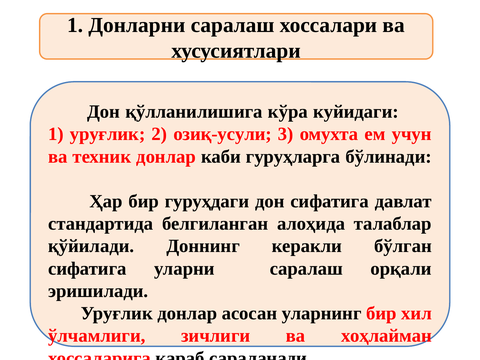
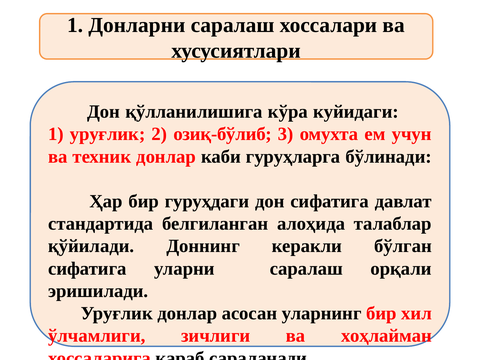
озиқ-усули: озиқ-усули -> озиқ-бўлиб (223, 134)
